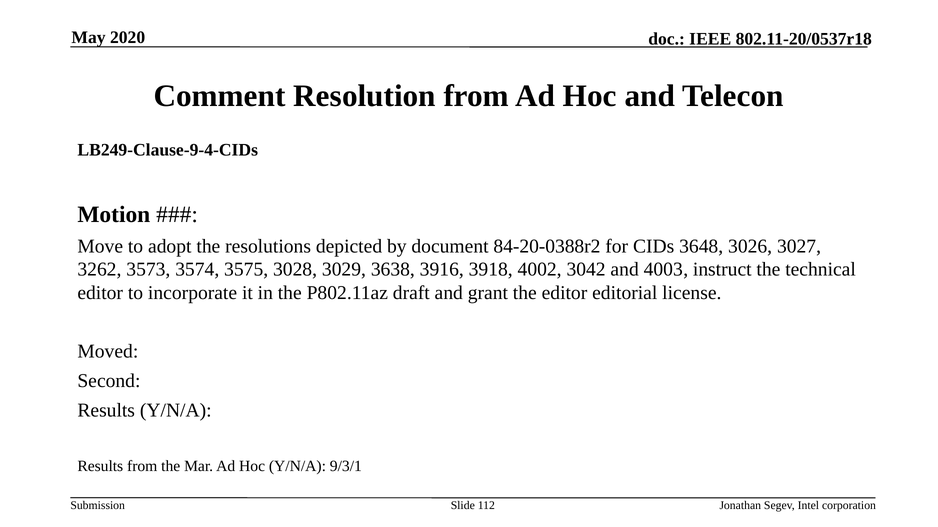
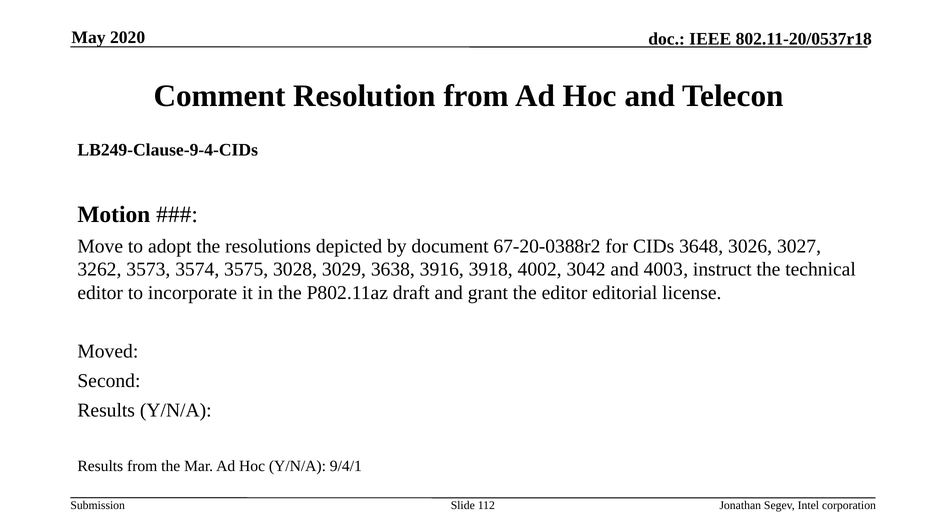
84-20-0388r2: 84-20-0388r2 -> 67-20-0388r2 (547, 246)
9/3/1: 9/3/1 -> 9/4/1 (346, 467)
